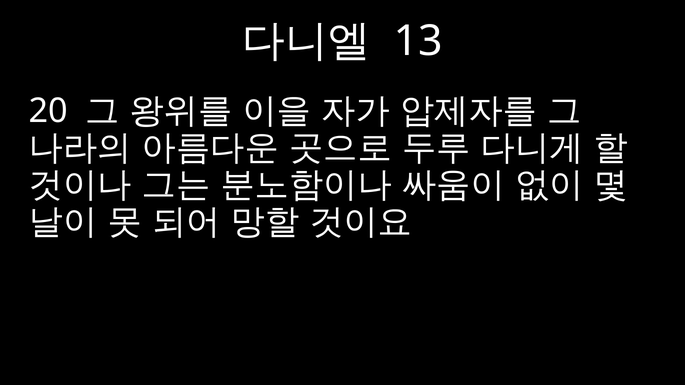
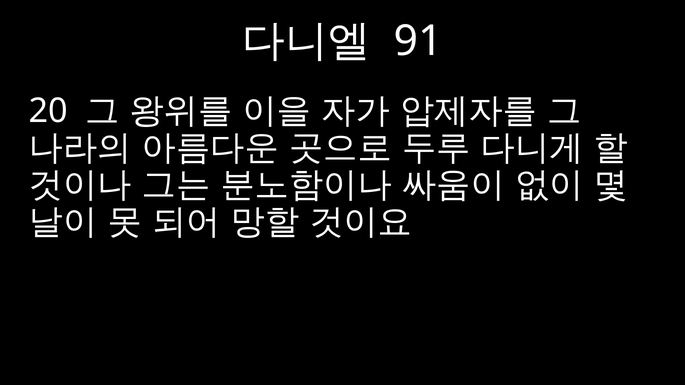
13: 13 -> 91 (418, 41)
